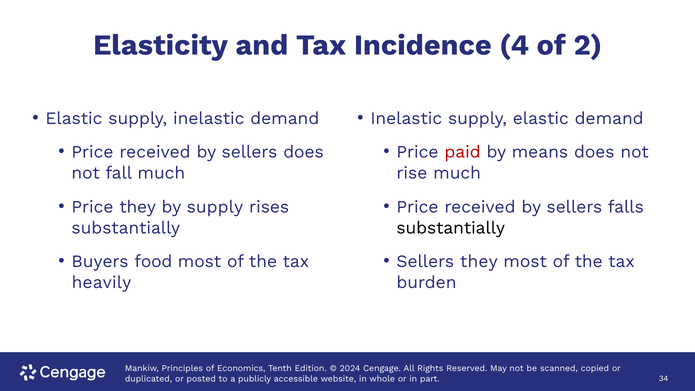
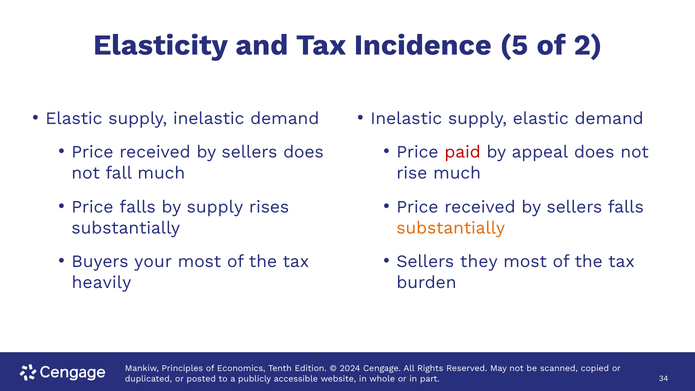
4: 4 -> 5 (514, 45)
means: means -> appeal (540, 152)
Price they: they -> falls (138, 207)
substantially colour: black -> orange (451, 228)
food: food -> your (153, 262)
